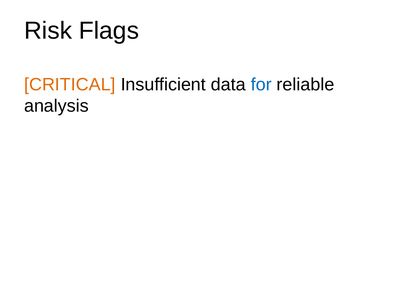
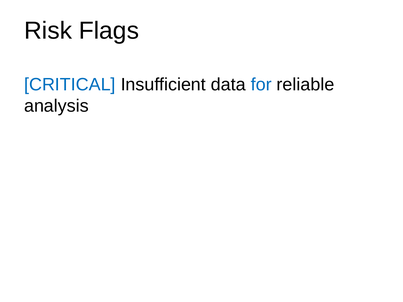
CRITICAL colour: orange -> blue (70, 85)
